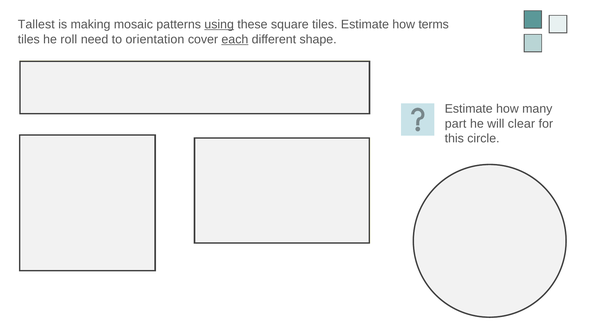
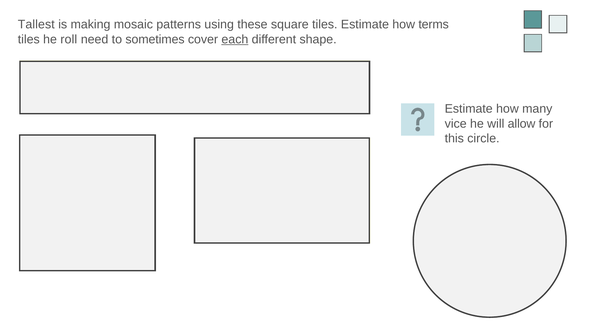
using underline: present -> none (219, 24)
orientation: orientation -> sometimes (155, 39)
part: part -> vice (456, 124)
clear: clear -> allow (522, 124)
